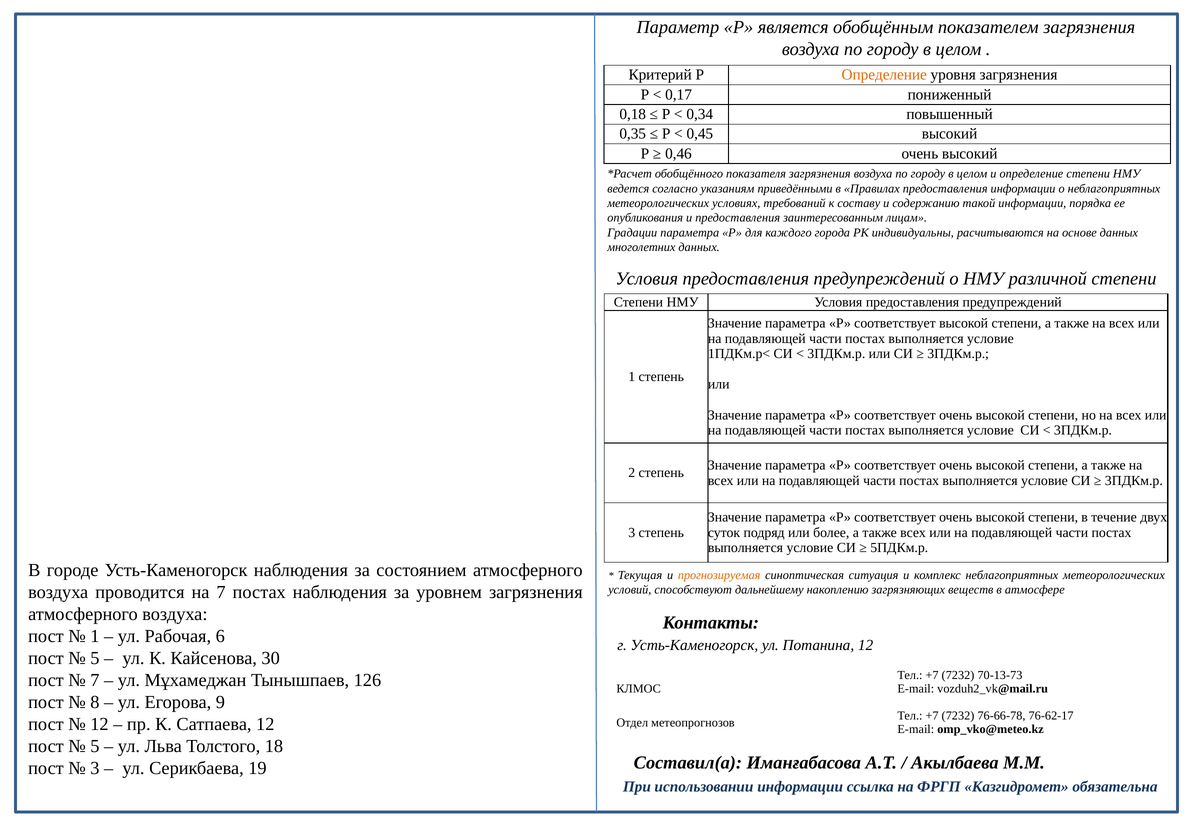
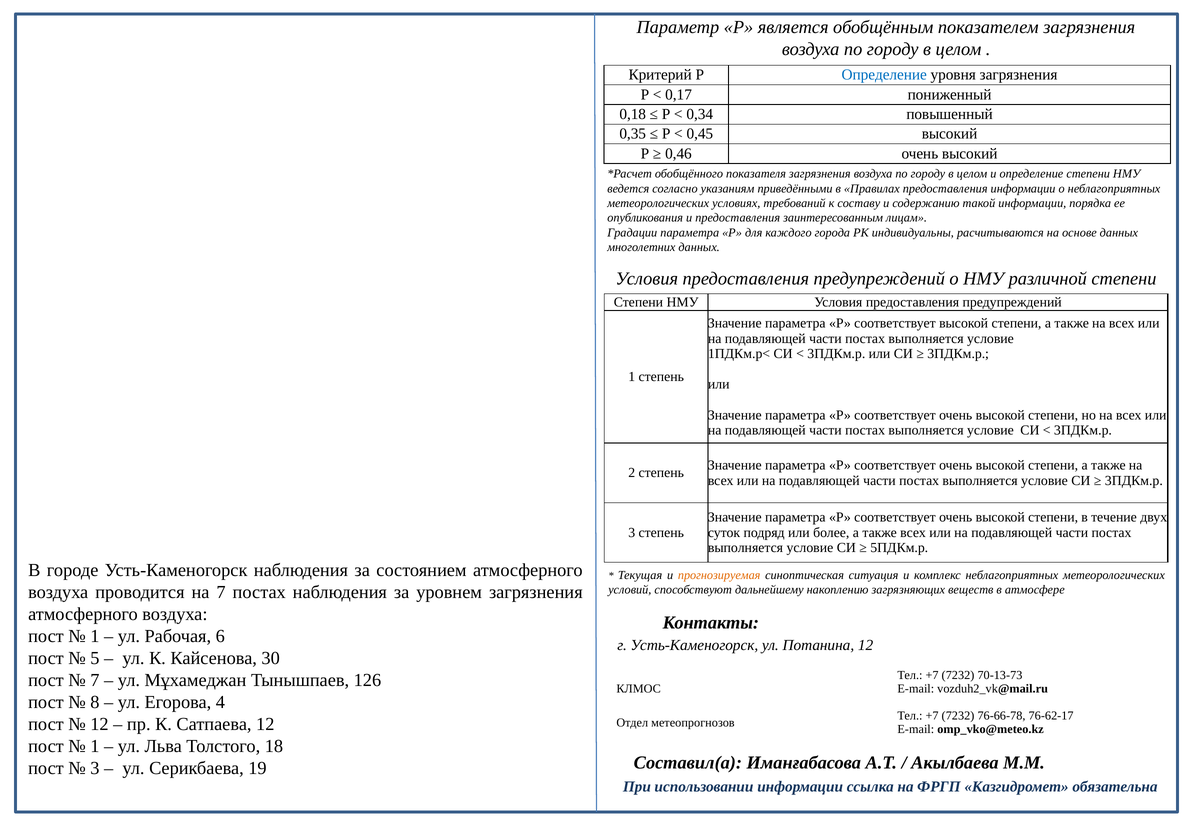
Определение colour: orange -> blue (884, 75)
9: 9 -> 4 (220, 702)
5: 5 -> 1 (95, 746)
